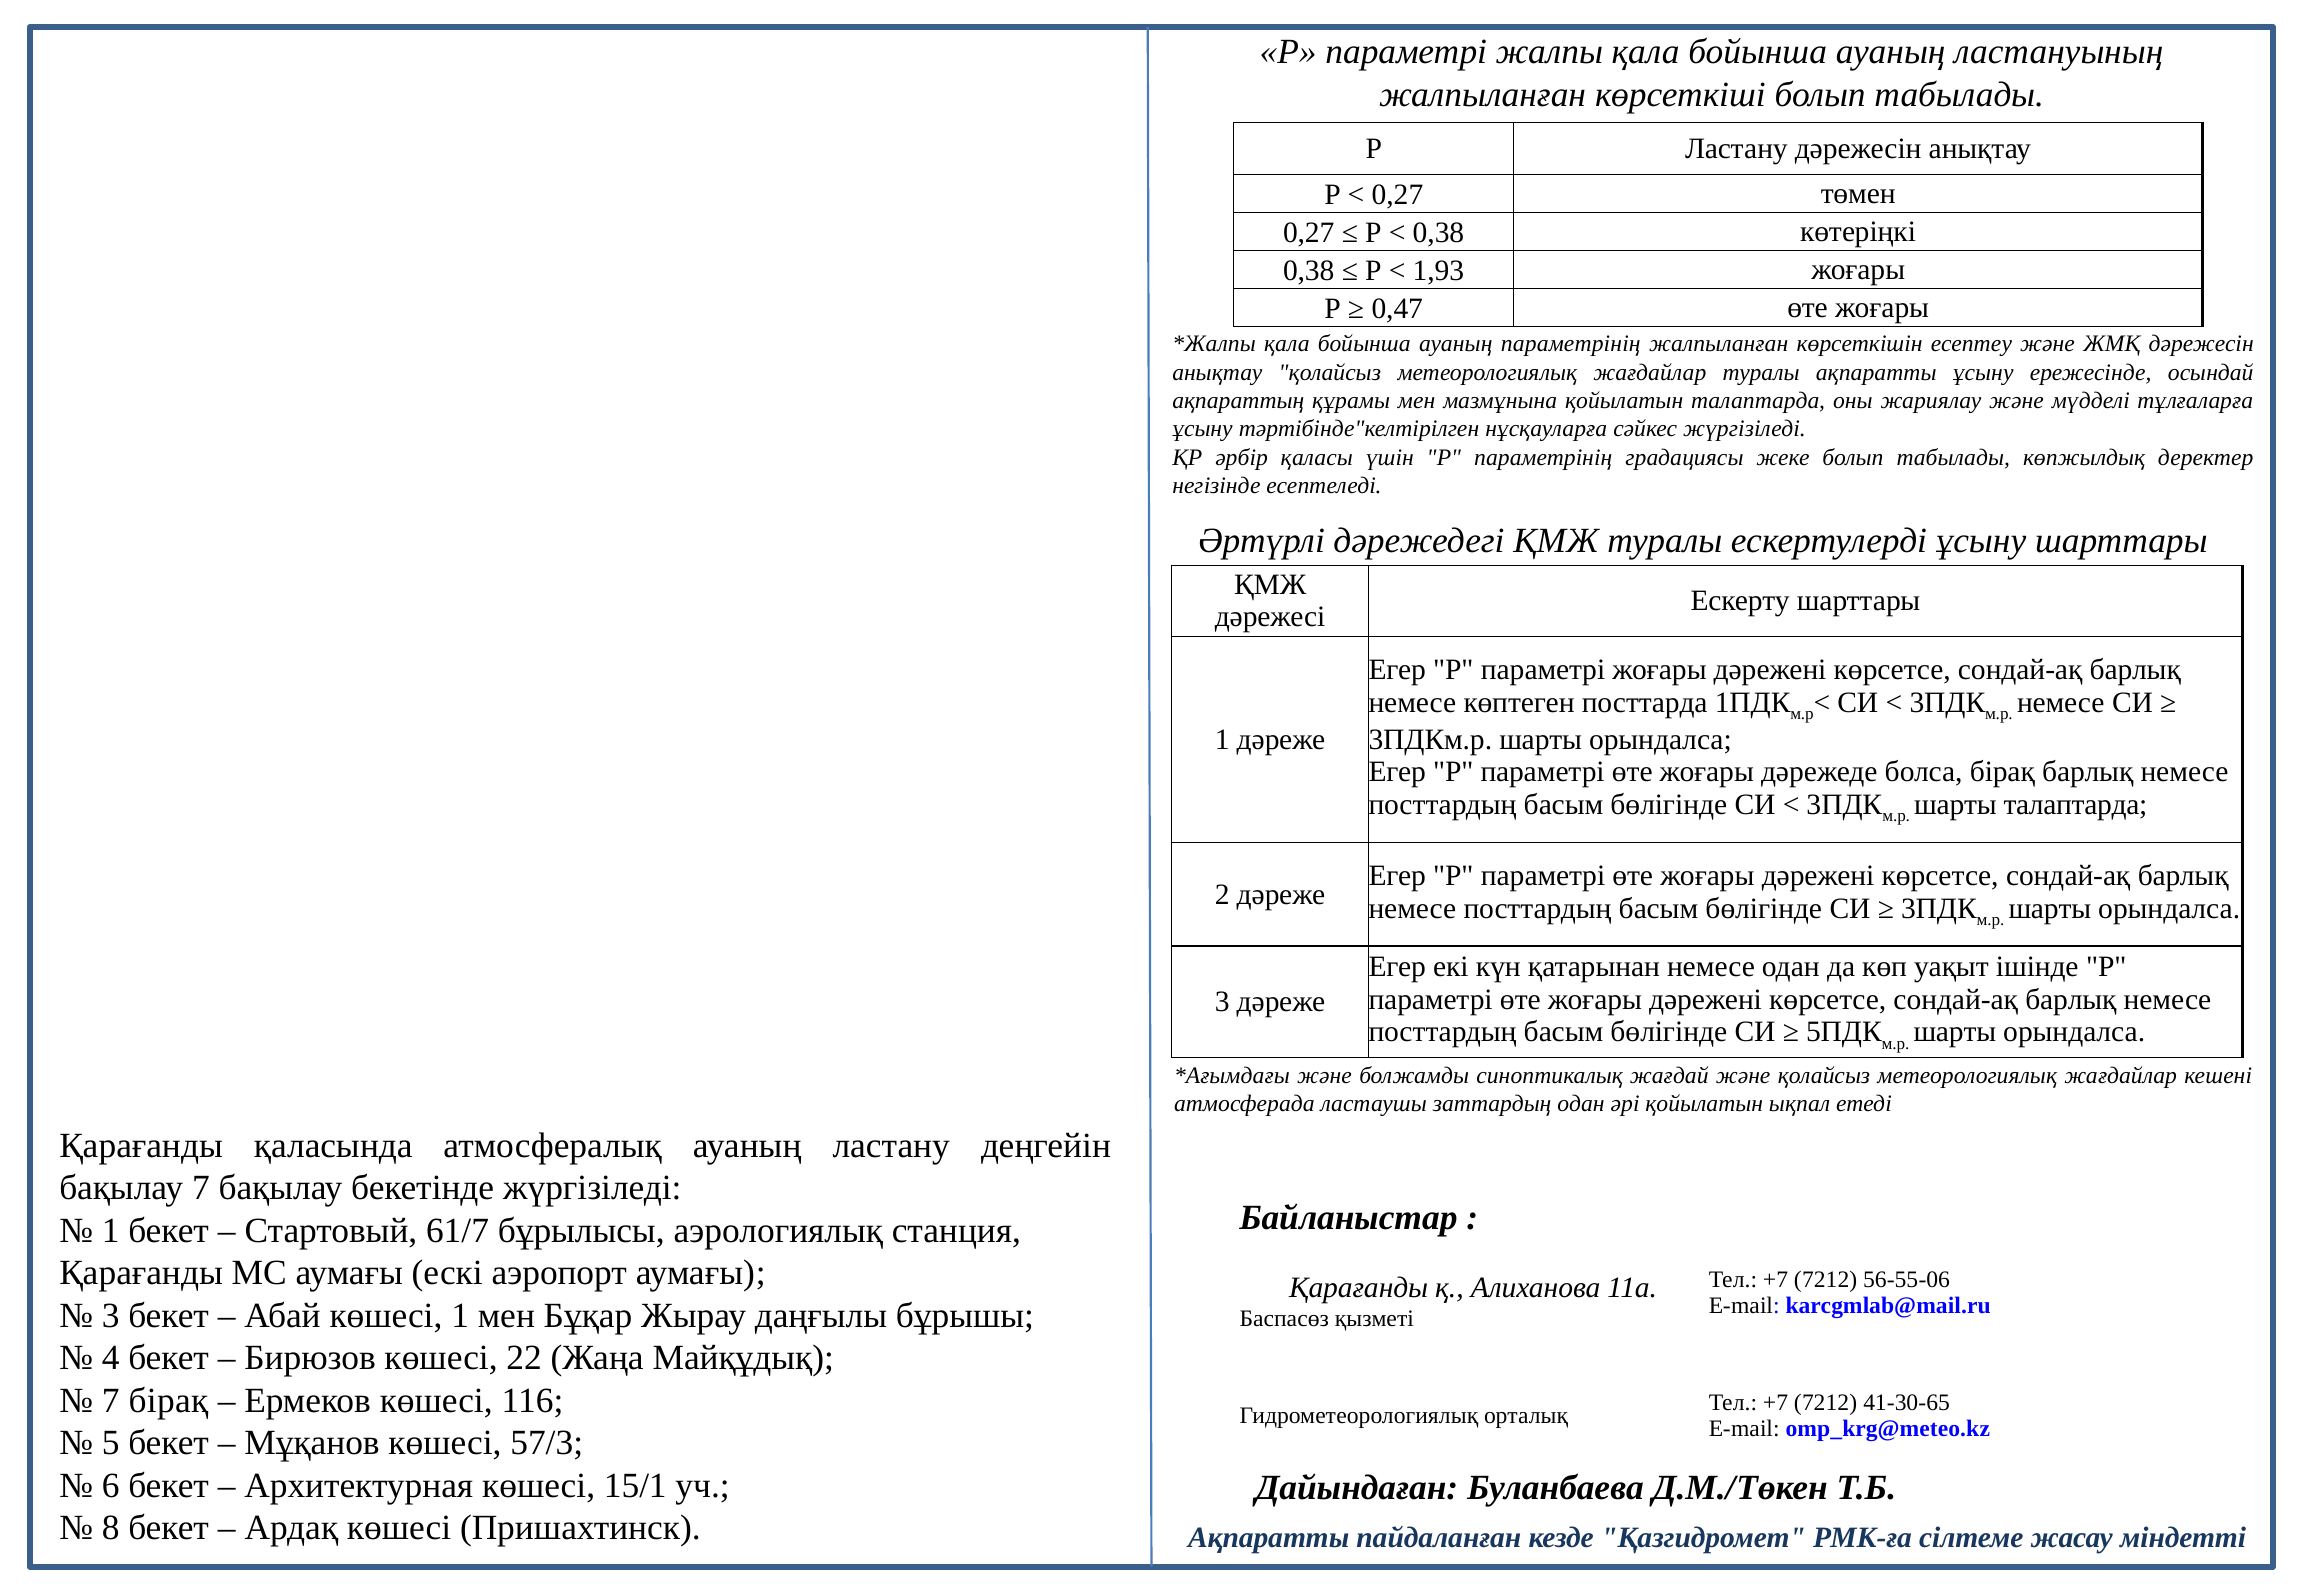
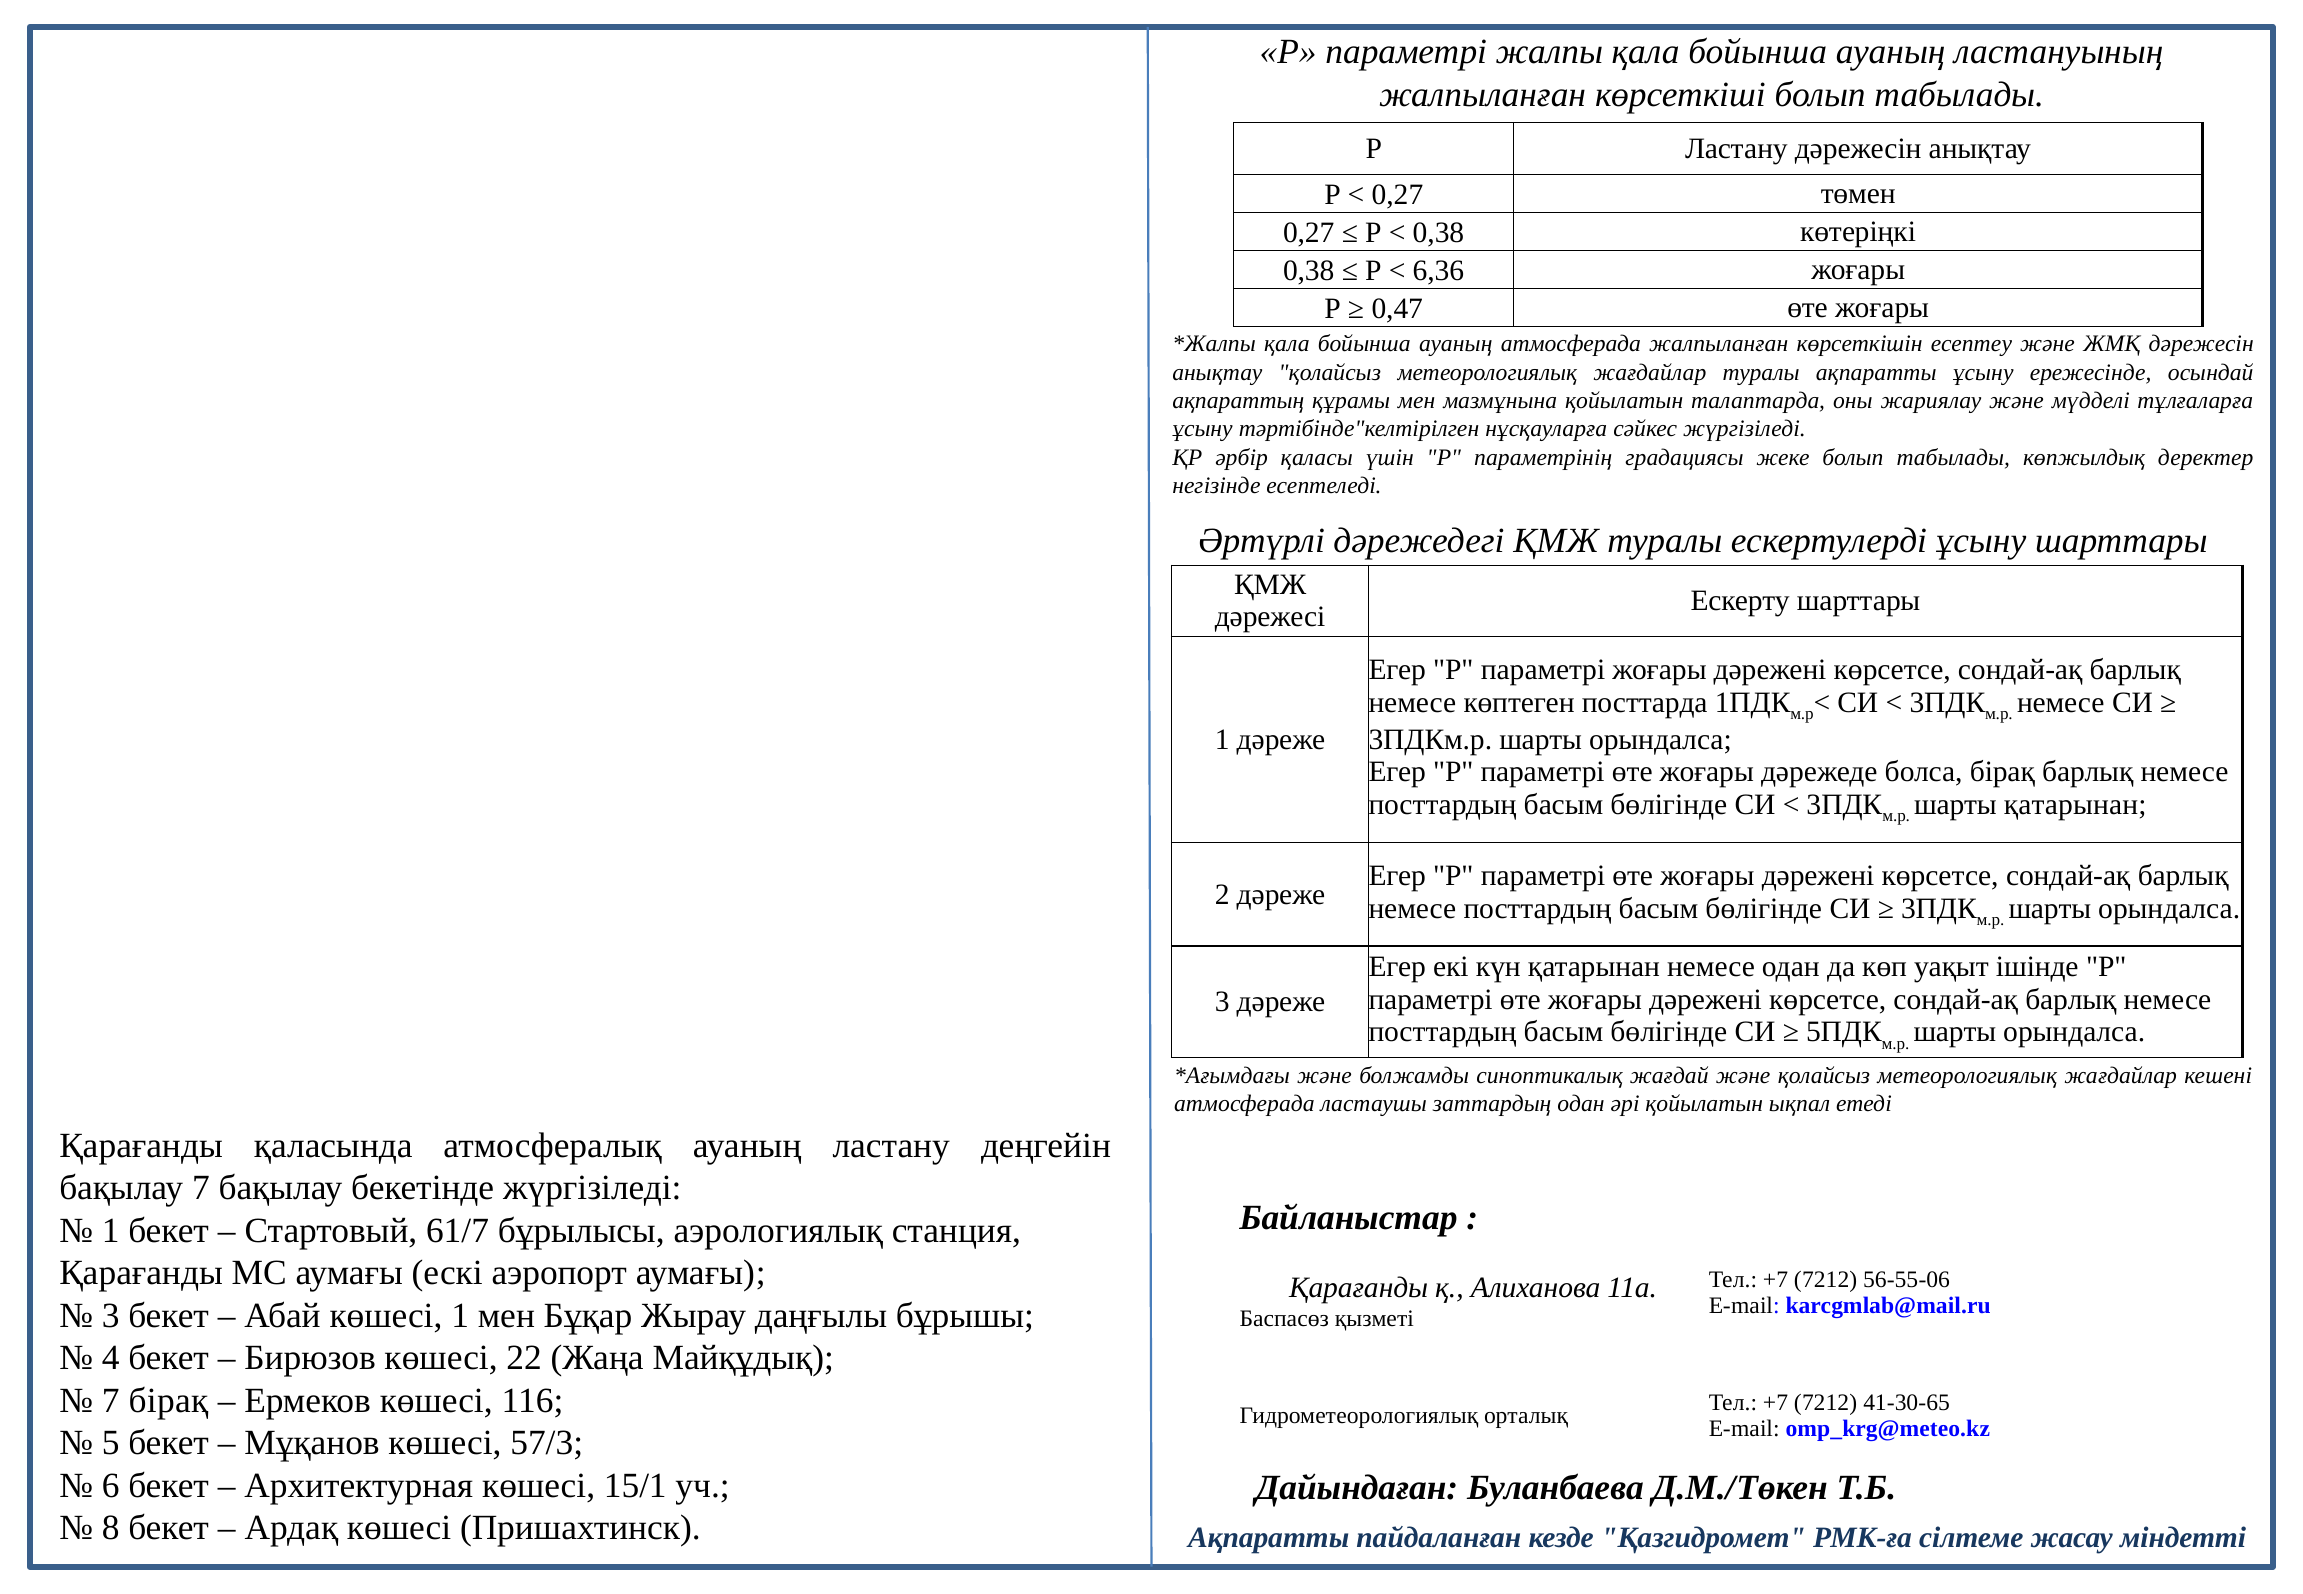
1,93: 1,93 -> 6,36 (1438, 271)
ауаның параметрінің: параметрінің -> атмосферада (1571, 344)
шарты талаптарда: талаптарда -> қатарынан (2075, 805)
